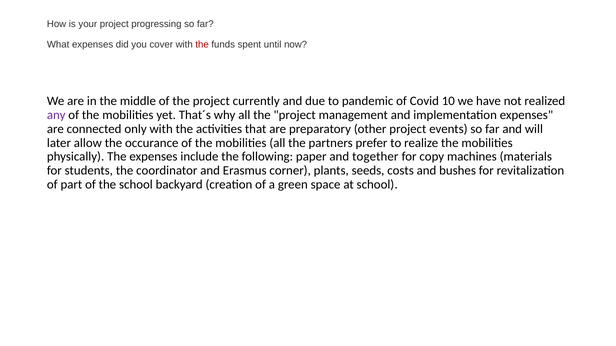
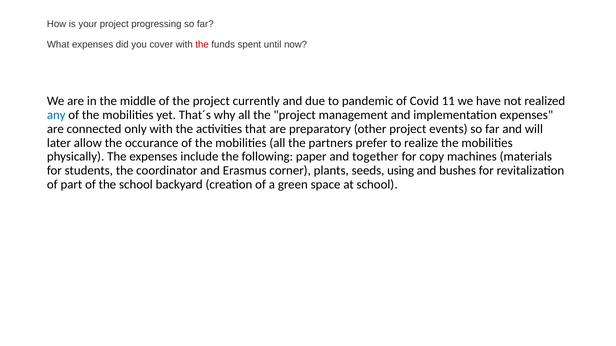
10: 10 -> 11 (448, 101)
any colour: purple -> blue (56, 115)
costs: costs -> using (401, 171)
